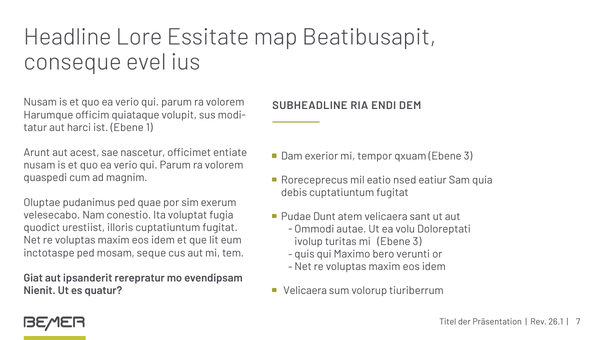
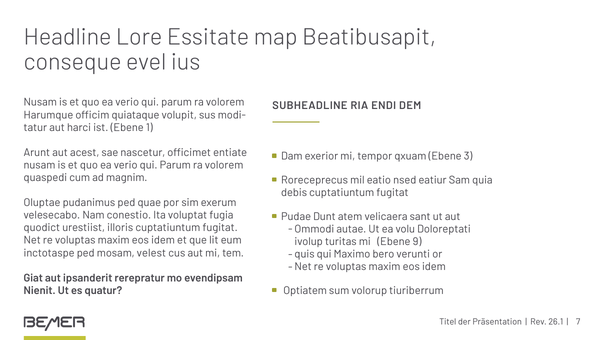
mi Ebene 3: 3 -> 9 (417, 241)
seque: seque -> velest (151, 253)
Velicaera: Velicaera -> Optiatem (305, 290)
